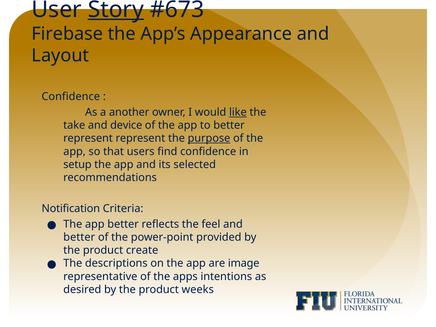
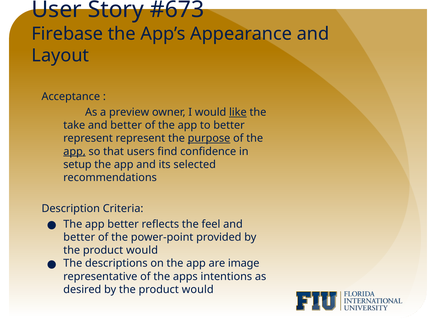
Story underline: present -> none (116, 9)
Confidence: Confidence -> Acceptance (71, 97)
another: another -> preview (129, 112)
device: device -> better (126, 125)
app underline: none -> present (75, 151)
Notification: Notification -> Description (71, 209)
create: create -> would (142, 250)
weeks: weeks -> would (198, 289)
